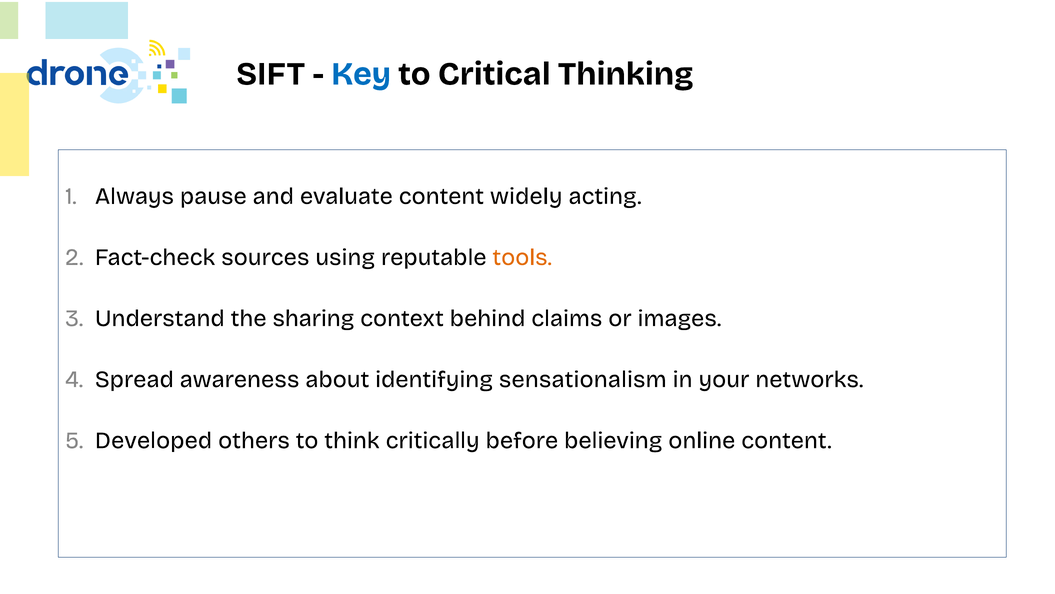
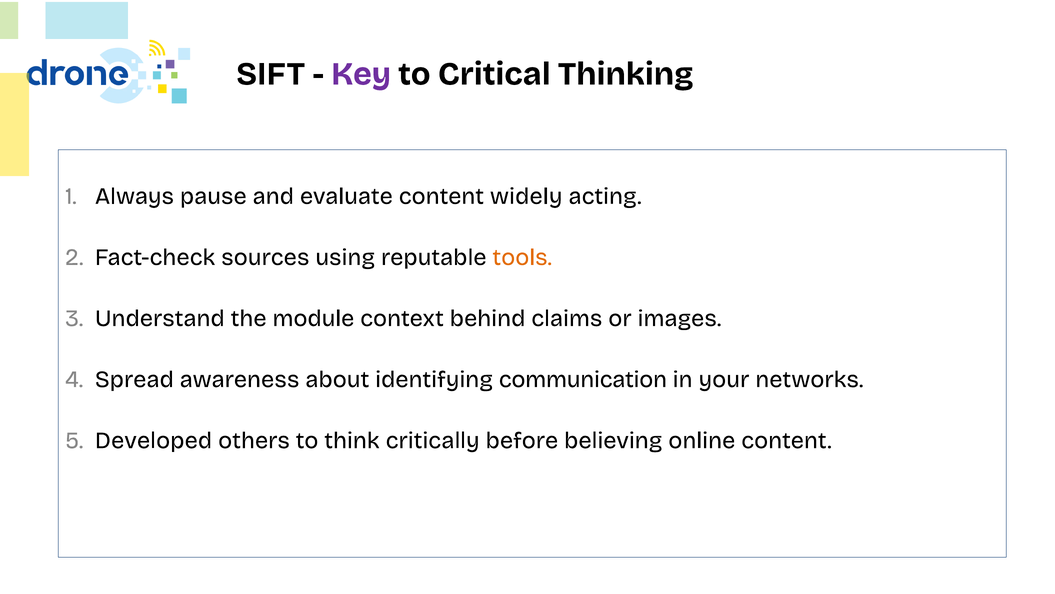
Key colour: blue -> purple (361, 74)
sharing: sharing -> module (313, 318)
sensationalism: sensationalism -> communication (583, 379)
